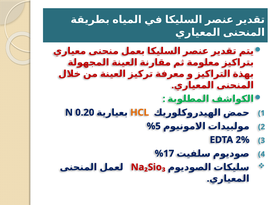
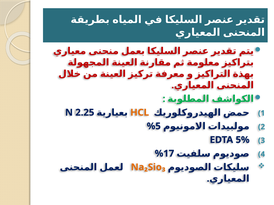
0.20: 0.20 -> 2.25 (85, 113)
2%: 2% -> 5% (243, 140)
Na₂Sio₃ colour: red -> orange (148, 168)
